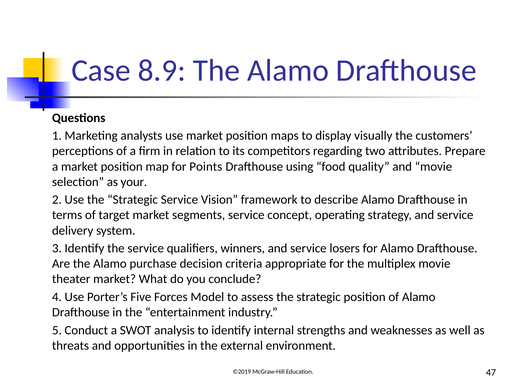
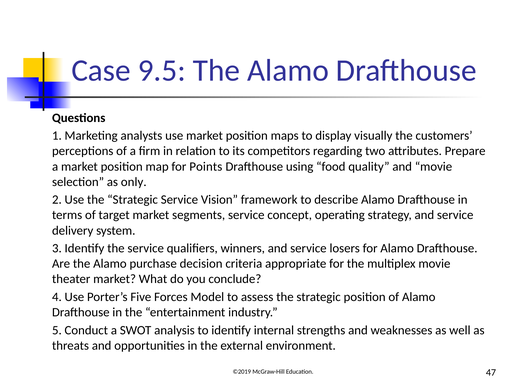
8.9: 8.9 -> 9.5 (162, 70)
your: your -> only (134, 182)
